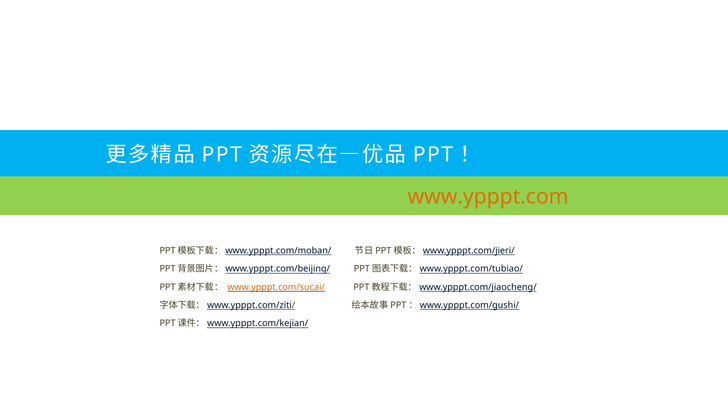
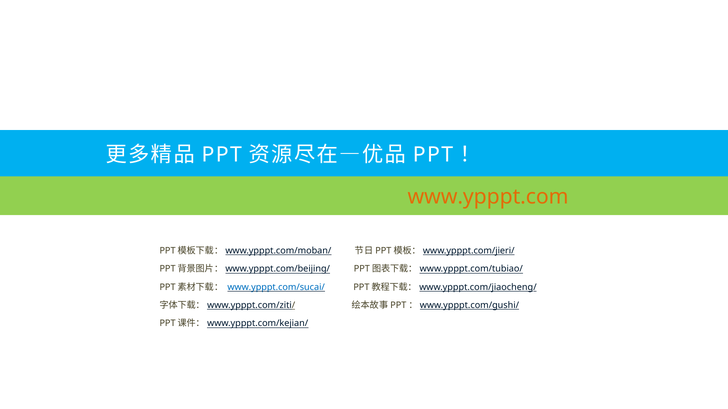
www.ypppt.com/sucai/ colour: orange -> blue (276, 287)
